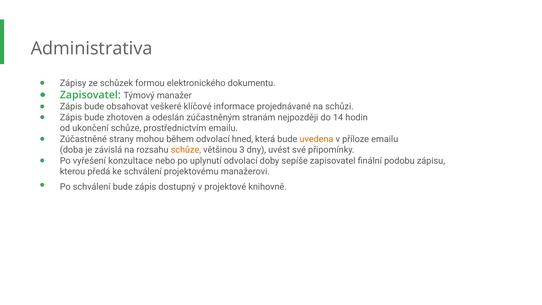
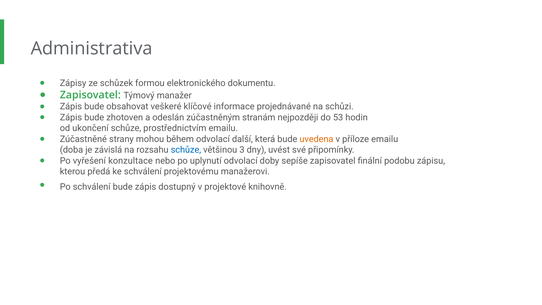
14: 14 -> 53 (338, 117)
hned: hned -> další (242, 139)
schůze colour: orange -> blue (186, 150)
